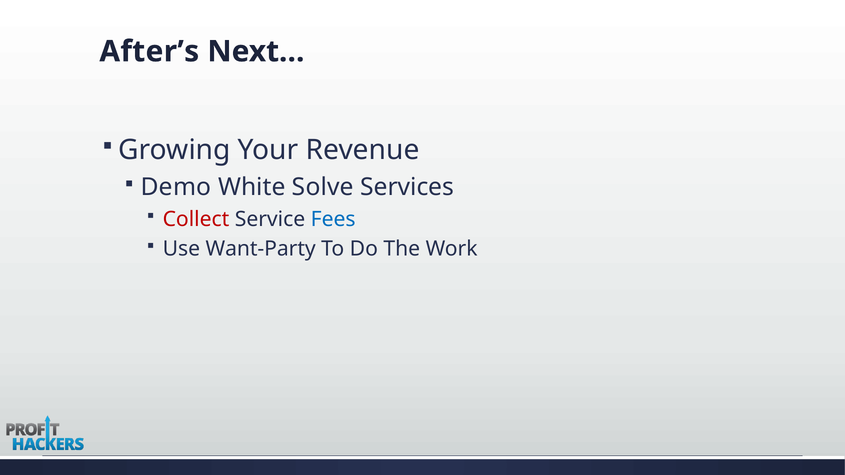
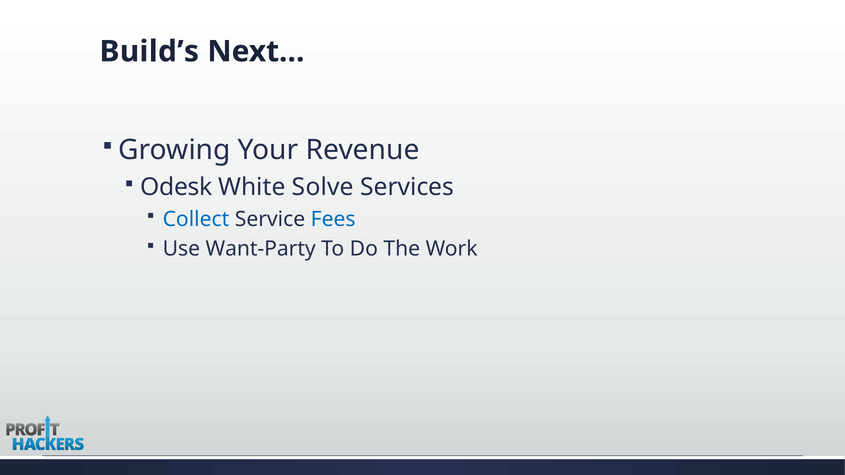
After’s: After’s -> Build’s (149, 52)
Demo: Demo -> Odesk (176, 187)
Collect colour: red -> blue (196, 219)
